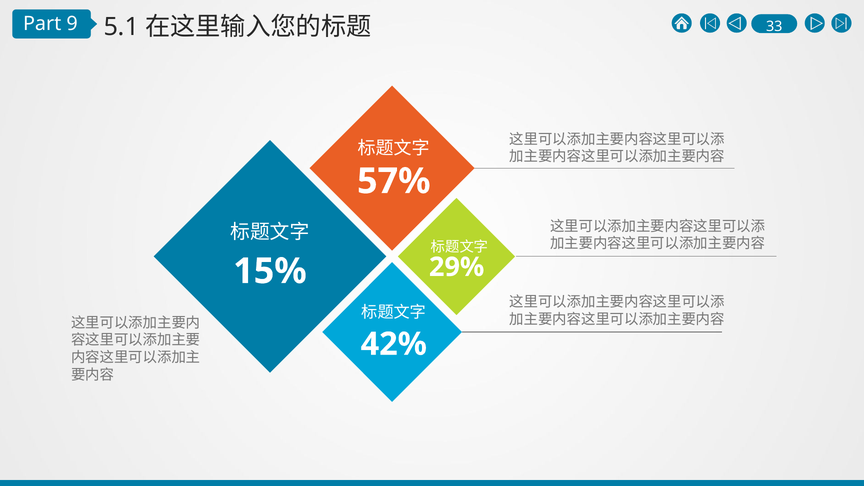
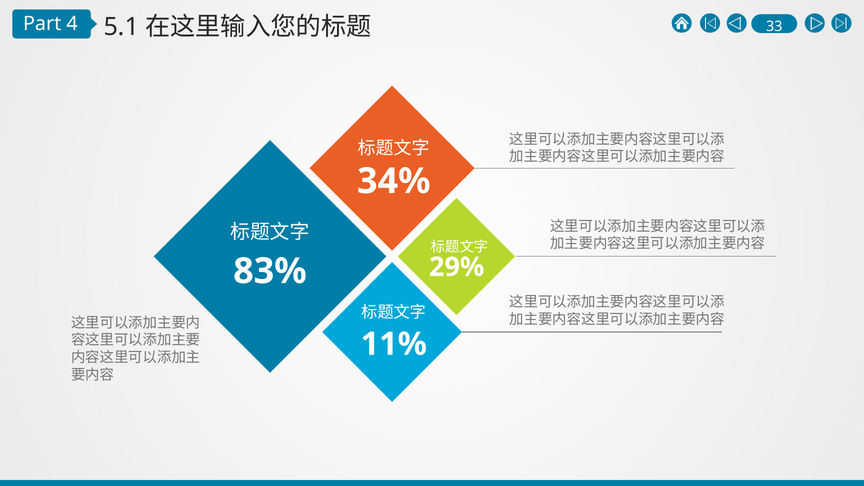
9: 9 -> 4 (72, 24)
57%: 57% -> 34% (394, 181)
15%: 15% -> 83% (270, 271)
42%: 42% -> 11% (394, 344)
